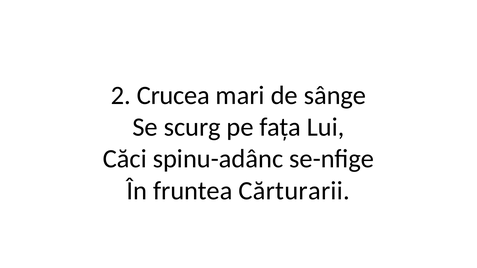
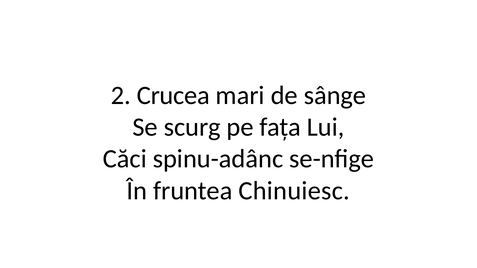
Cărturarii: Cărturarii -> Chinuiesc (294, 191)
